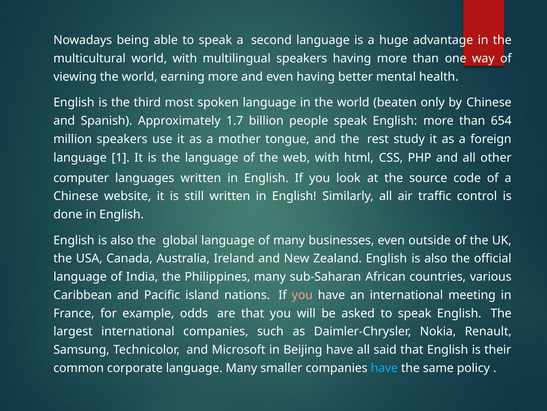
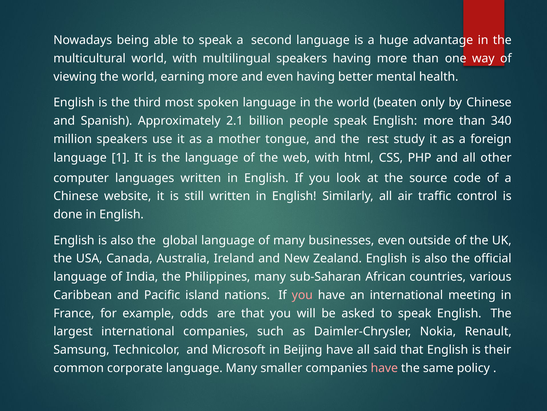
1.7: 1.7 -> 2.1 (235, 121)
654: 654 -> 340 (501, 121)
have colour: light blue -> pink (384, 367)
